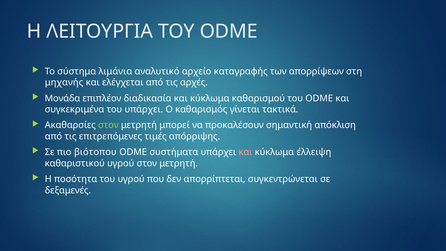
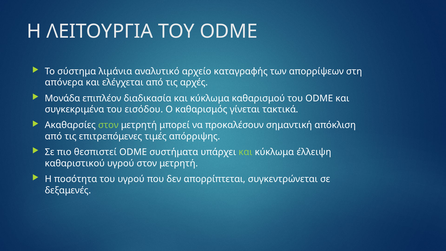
μηχανής: μηχανής -> απόνερα (64, 82)
του υπάρχει: υπάρχει -> εισόδου (144, 109)
βιότοπου: βιότοπου -> θεσπιστεί (95, 152)
και colour: pink -> light green (245, 152)
